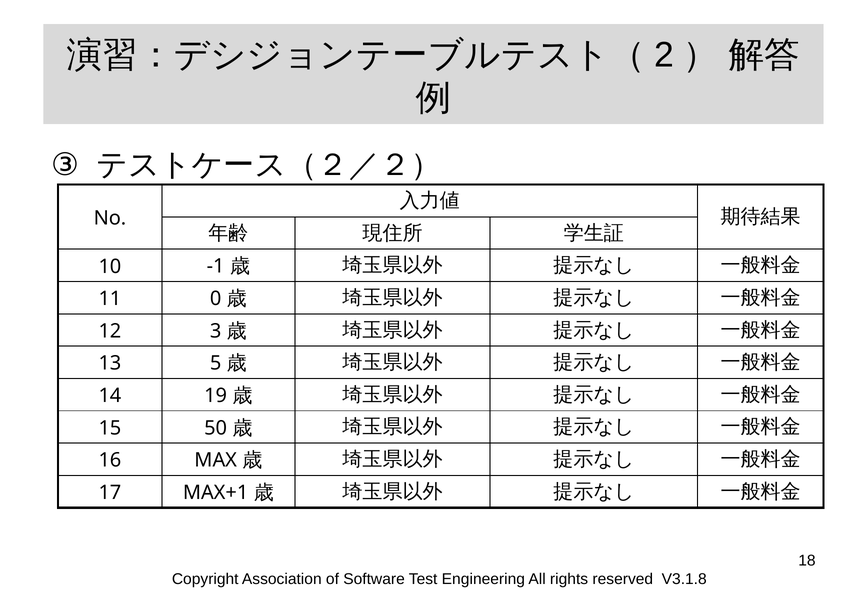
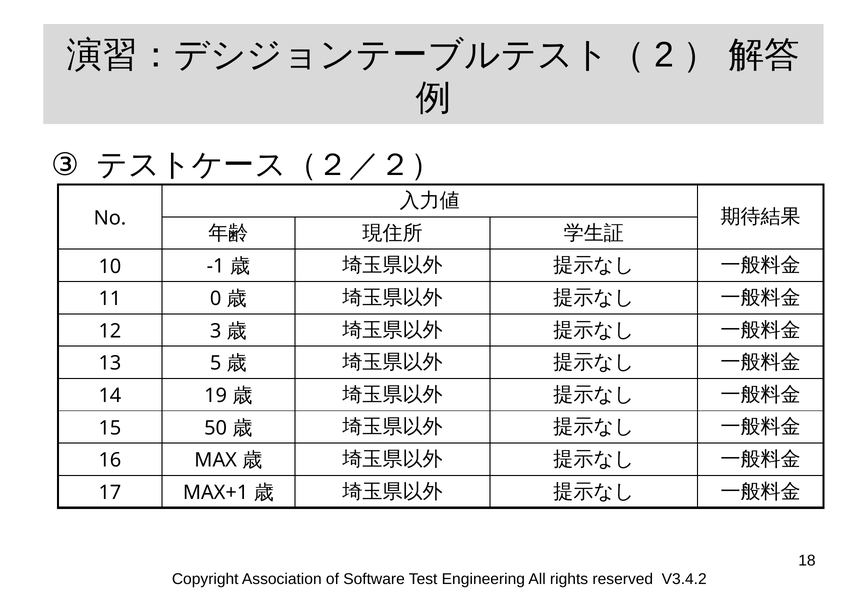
V3.1.8: V3.1.8 -> V3.4.2 (684, 579)
